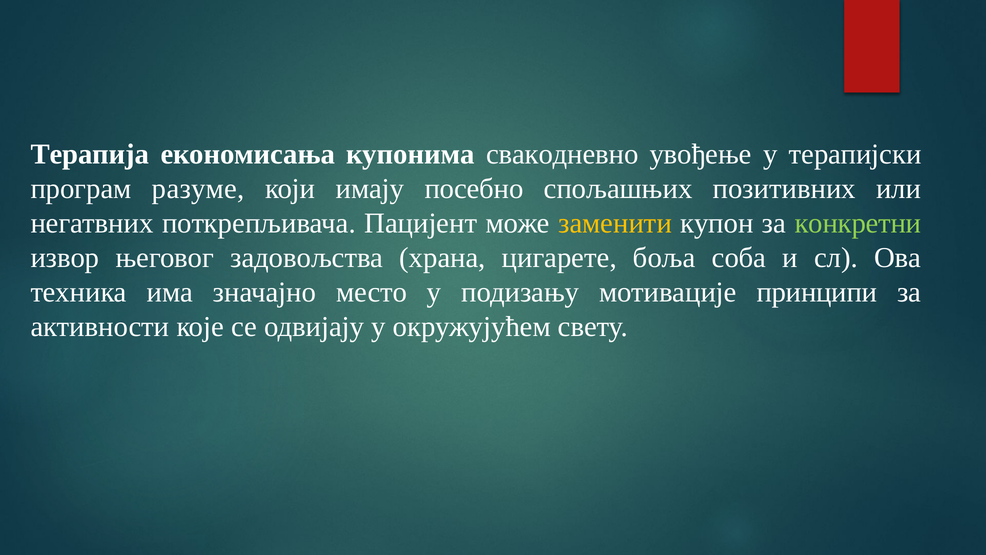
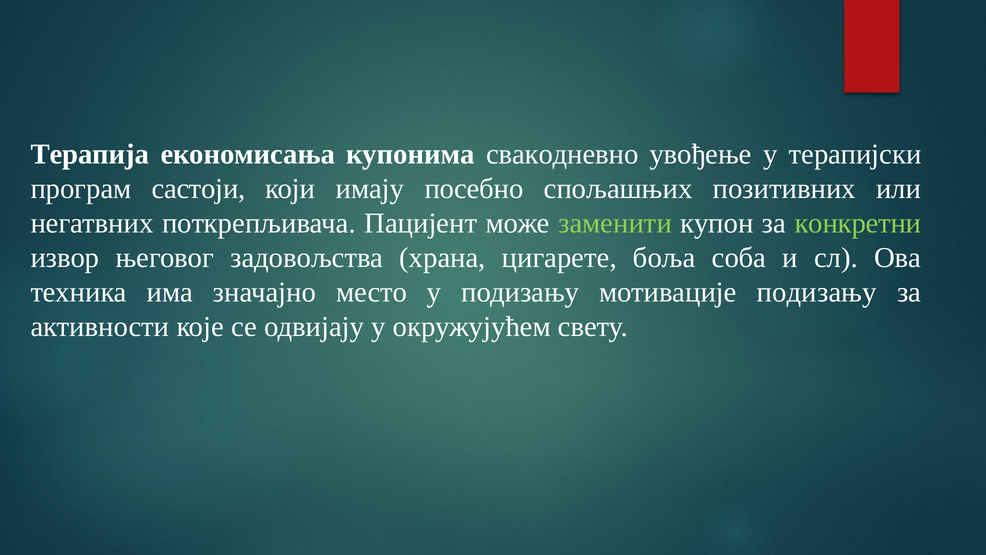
разуме: разуме -> састоји (198, 189)
заменити colour: yellow -> light green (615, 223)
мотивације принципи: принципи -> подизању (817, 292)
